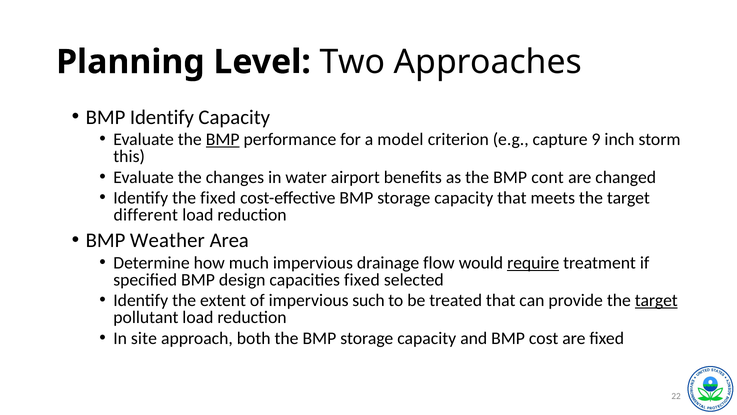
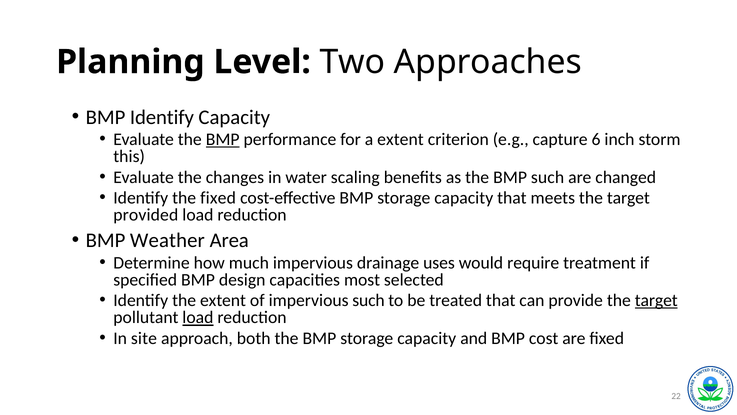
a model: model -> extent (400, 139)
9: 9 -> 6 (596, 139)
airport: airport -> scaling (355, 177)
BMP cont: cont -> such (548, 177)
different: different -> provided (146, 215)
flow: flow -> uses (439, 262)
require underline: present -> none (533, 262)
capacities fixed: fixed -> most (362, 280)
load underline: none -> present (198, 317)
